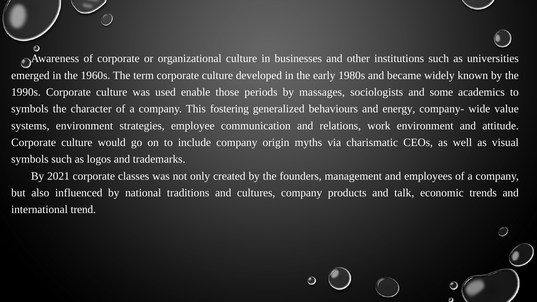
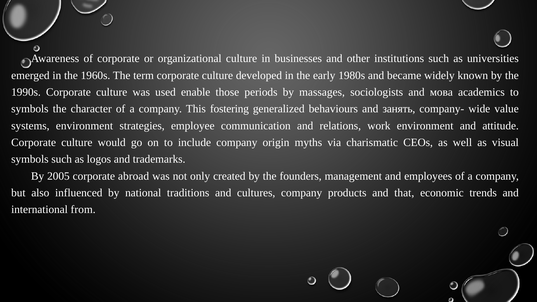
some: some -> мова (441, 92)
energy: energy -> занять (399, 109)
2021: 2021 -> 2005 (58, 176)
classes: classes -> abroad (134, 176)
talk: talk -> that (404, 193)
trend: trend -> from (83, 210)
